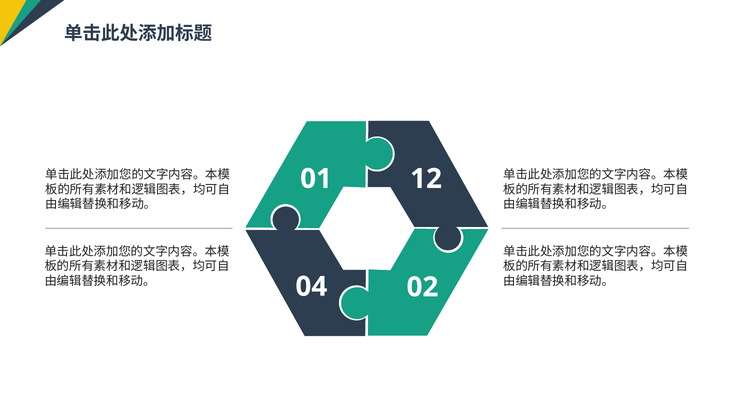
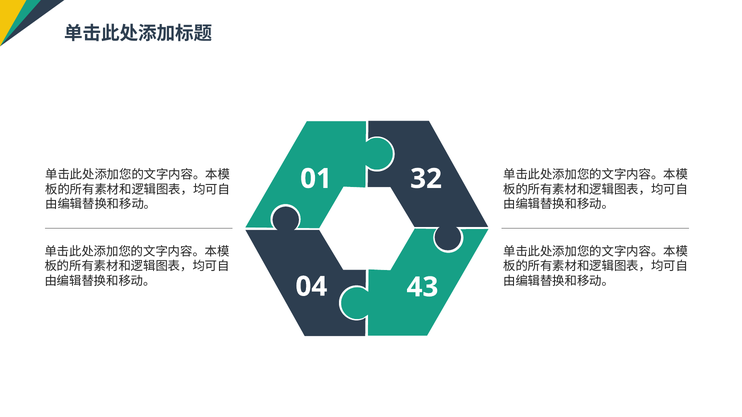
12: 12 -> 32 (426, 179)
02: 02 -> 43 (422, 287)
